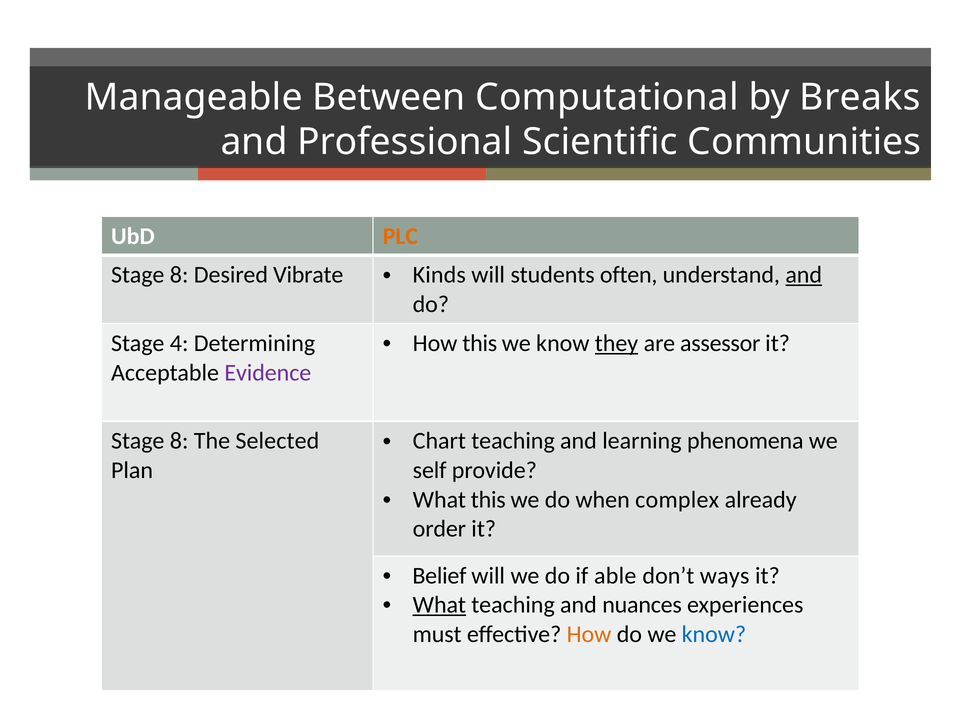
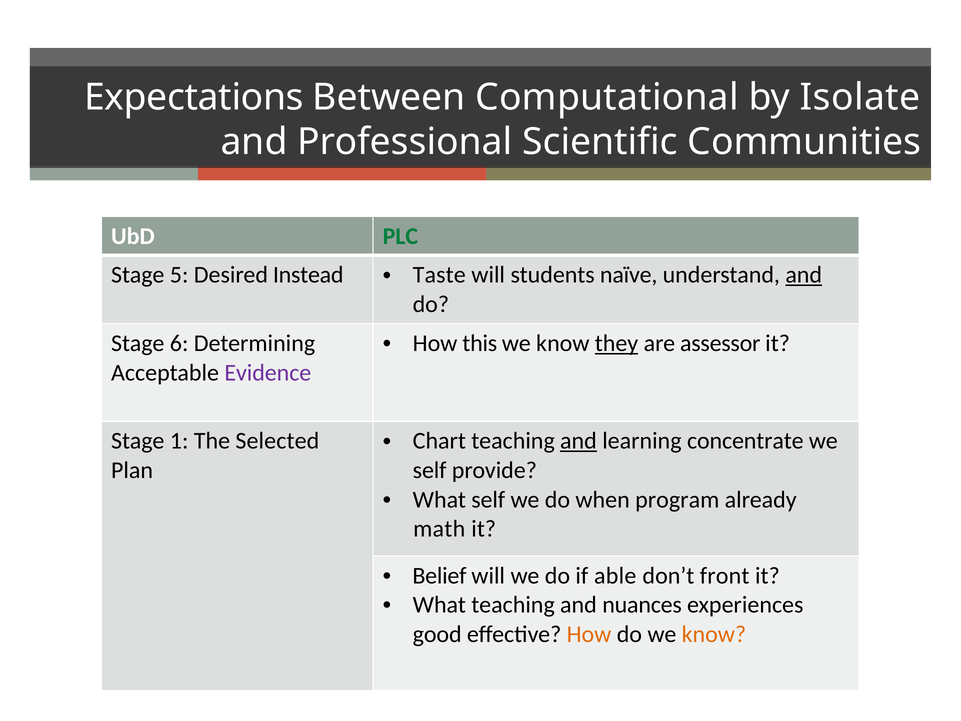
Manageable: Manageable -> Expectations (194, 97)
Breaks: Breaks -> Isolate (860, 97)
PLC colour: orange -> green (400, 236)
8: 8 -> 5 (179, 275)
Vibrate: Vibrate -> Instead (308, 275)
Kinds: Kinds -> Taste (439, 275)
often: often -> naïve (629, 275)
4: 4 -> 6 (179, 343)
and underline: none -> present (578, 441)
phenomena: phenomena -> concentrate (745, 441)
8: 8 -> 1 (179, 441)
What this: this -> self (488, 500)
complex: complex -> program (677, 500)
order: order -> math (439, 529)
ways: ways -> front (725, 575)
What underline: present -> none (439, 605)
must: must -> good (437, 634)
know colour: blue -> orange (714, 634)
